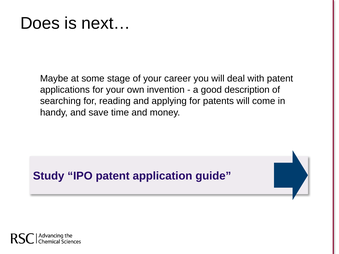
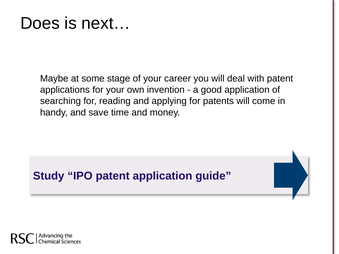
good description: description -> application (247, 90)
